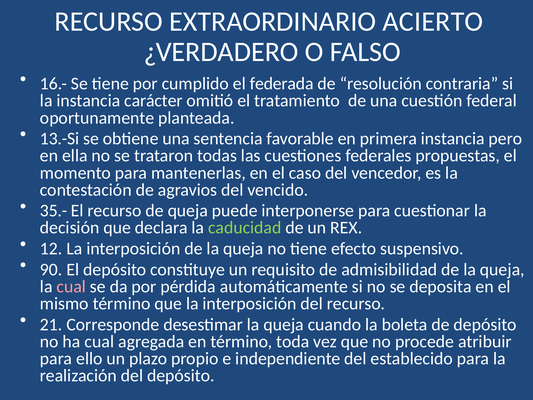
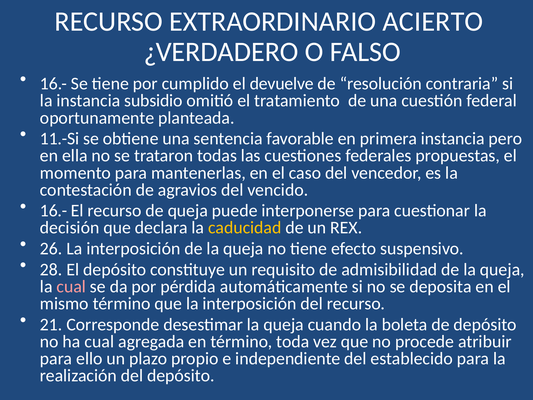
federada: federada -> devuelve (282, 84)
carácter: carácter -> subsidio (153, 101)
13.-Si: 13.-Si -> 11.-Si (60, 139)
35.-: 35.- -> 16.- (54, 211)
caducidad colour: light green -> yellow (245, 228)
12: 12 -> 26 (51, 248)
90: 90 -> 28 (51, 269)
